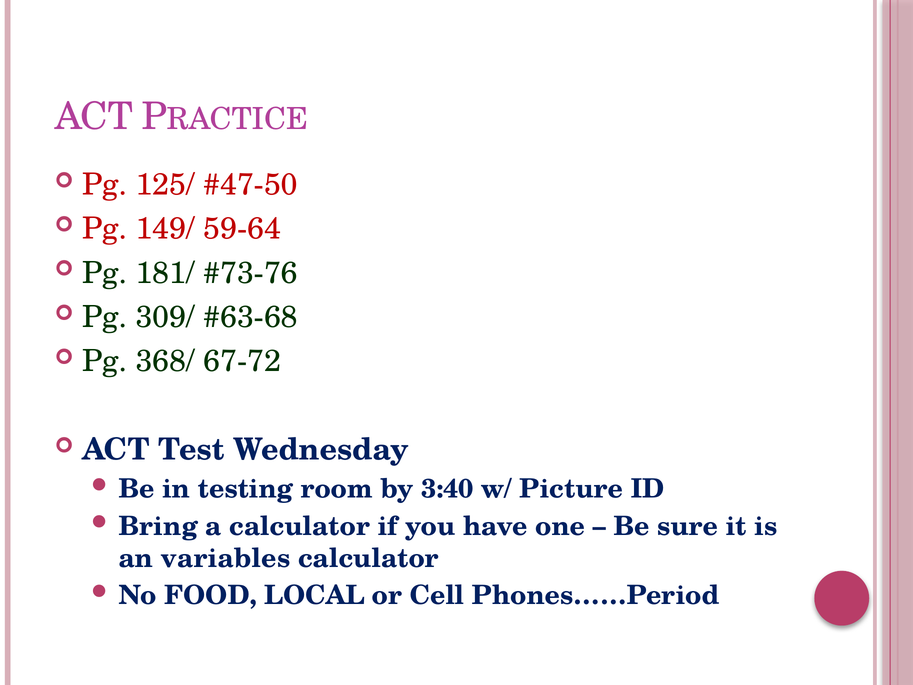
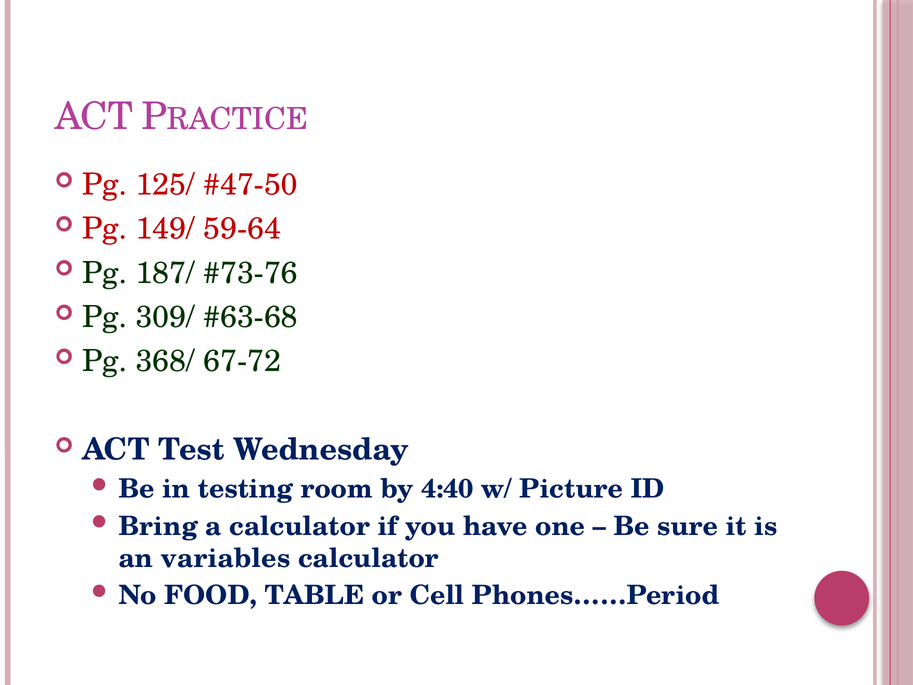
181/: 181/ -> 187/ (165, 273)
3:40: 3:40 -> 4:40 (447, 489)
LOCAL: LOCAL -> TABLE (314, 595)
